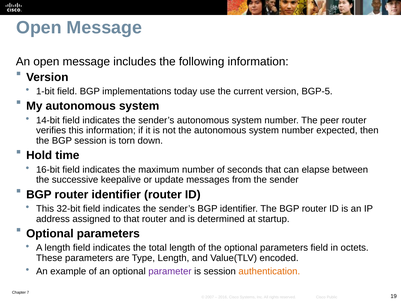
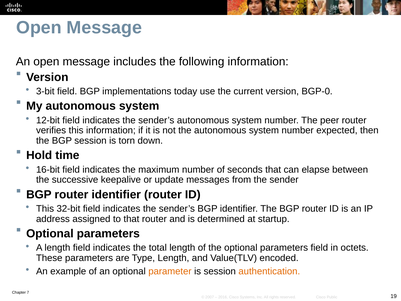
1-bit: 1-bit -> 3-bit (45, 91)
BGP-5: BGP-5 -> BGP-0 (317, 91)
14-bit: 14-bit -> 12-bit (48, 120)
parameter colour: purple -> orange (170, 271)
